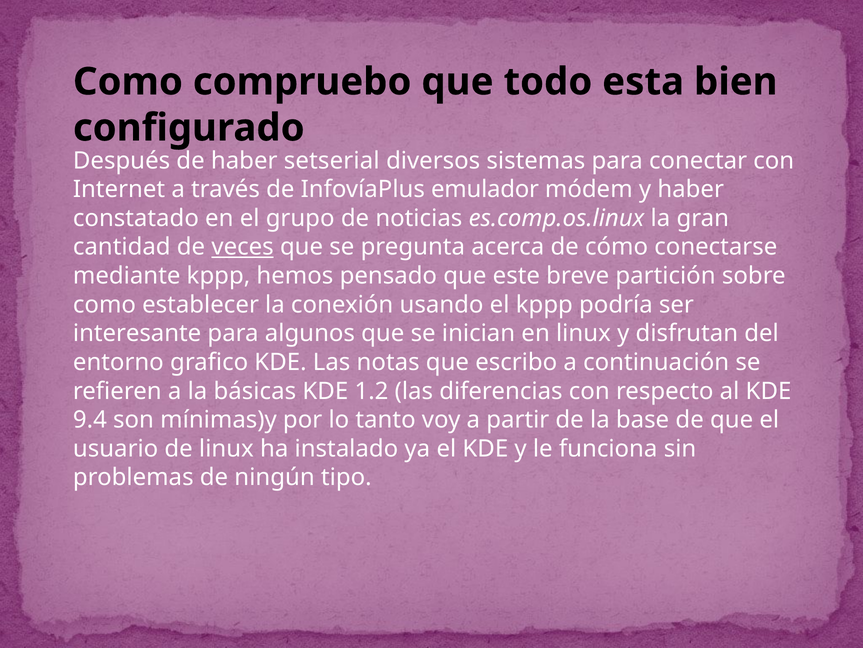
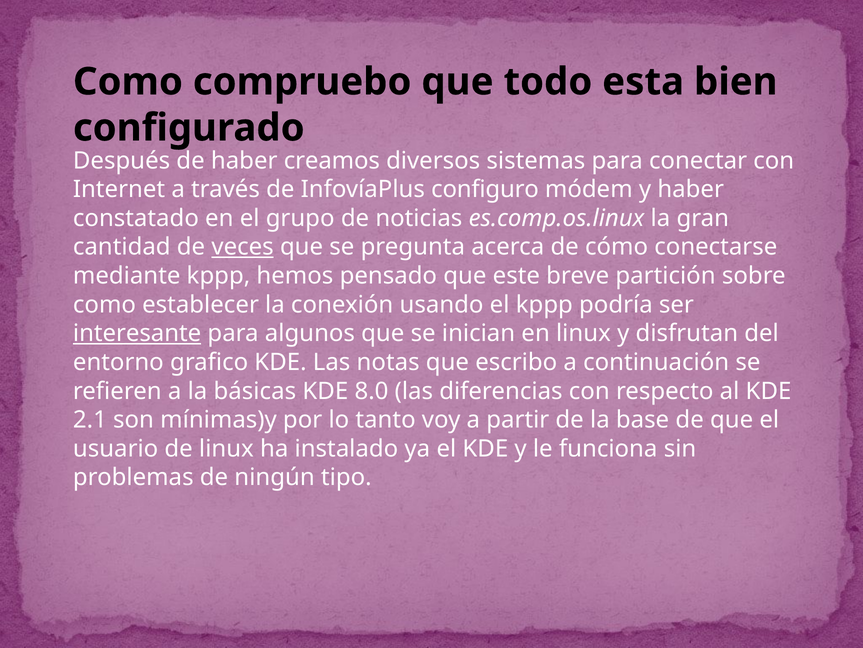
setserial: setserial -> creamos (332, 160)
emulador: emulador -> configuro (485, 189)
interesante underline: none -> present (137, 333)
1.2: 1.2 -> 8.0 (371, 391)
9.4: 9.4 -> 2.1 (90, 419)
